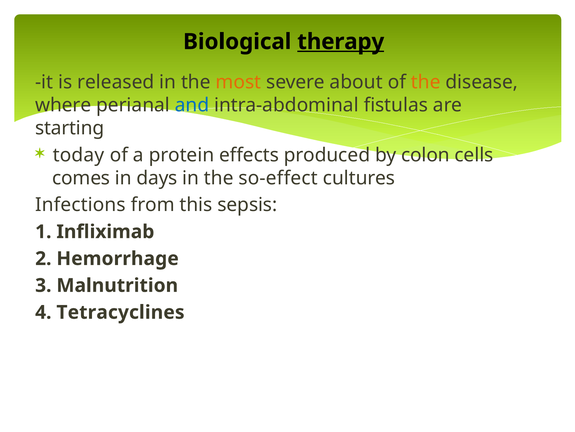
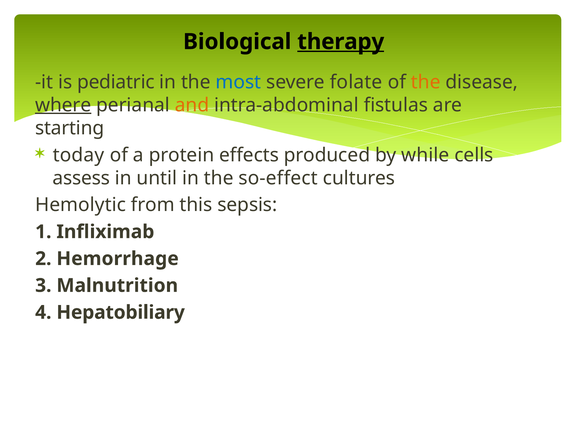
released: released -> pediatric (116, 82)
most colour: orange -> blue (238, 82)
about: about -> folate (356, 82)
where underline: none -> present (63, 105)
and colour: blue -> orange (192, 105)
colon: colon -> while (425, 155)
comes: comes -> assess (81, 178)
days: days -> until (157, 178)
Infections: Infections -> Hemolytic (81, 205)
Tetracyclines: Tetracyclines -> Hepatobiliary (121, 312)
